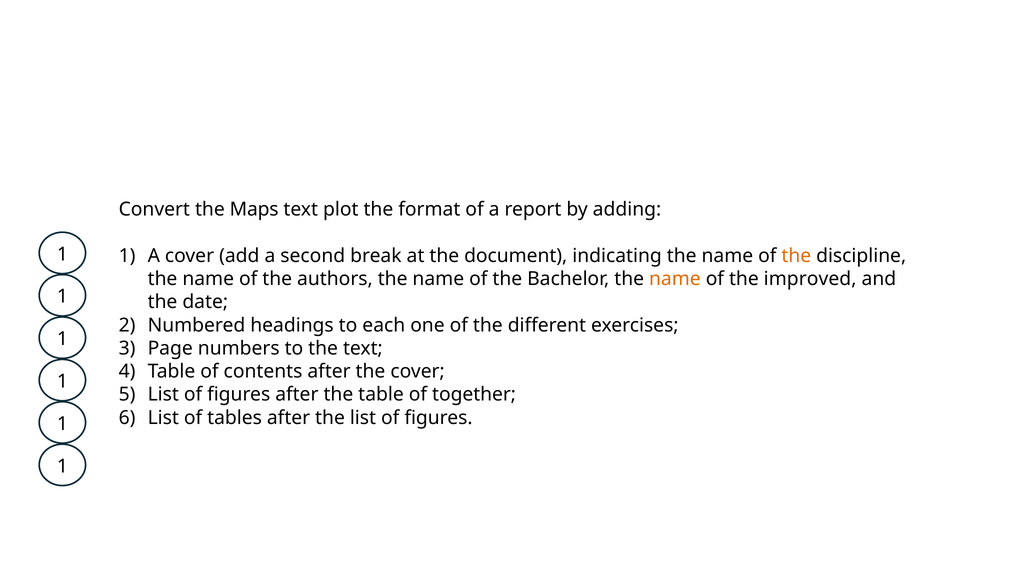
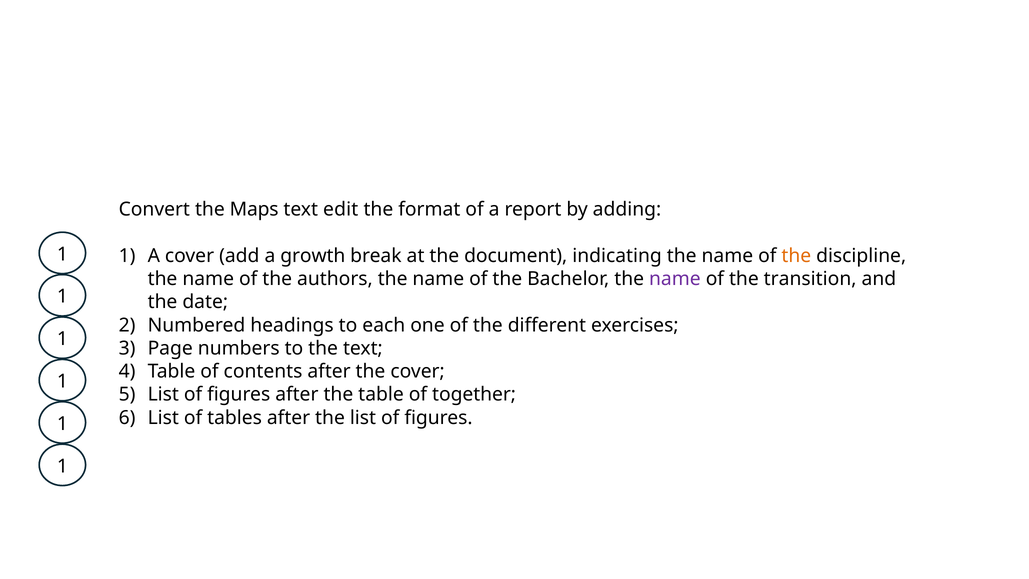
plot: plot -> edit (341, 209)
second: second -> growth (313, 256)
name colour: orange -> purple (675, 279)
improved: improved -> transition (810, 279)
